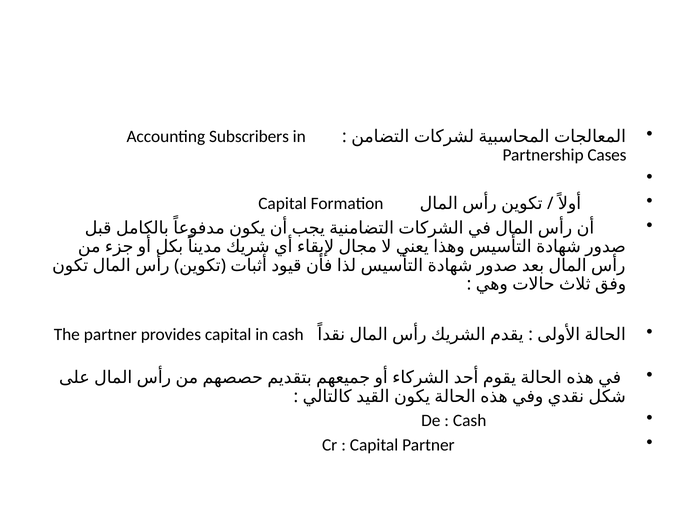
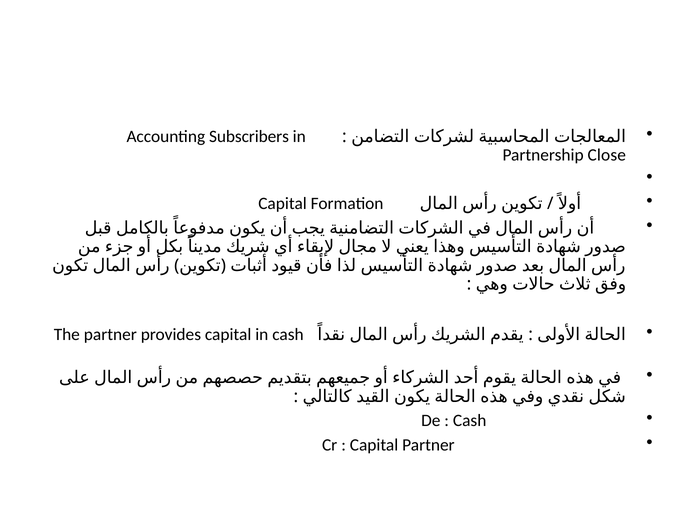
Cases: Cases -> Close (607, 155)
